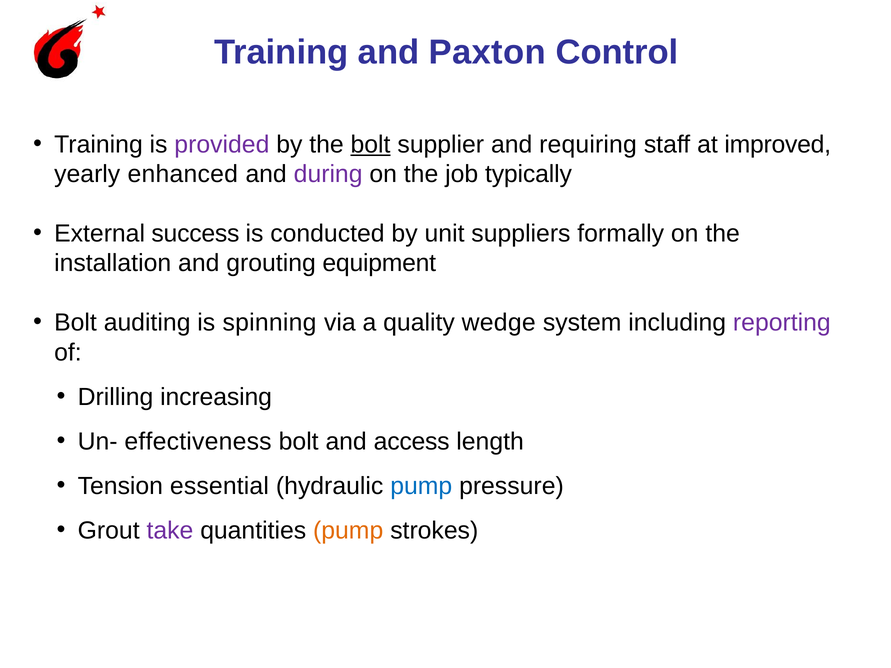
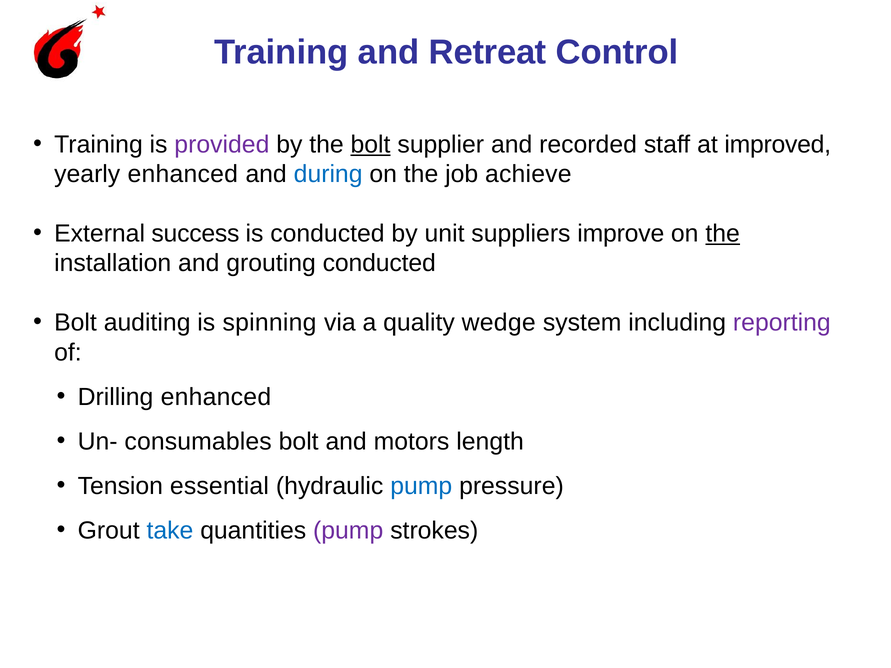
Paxton: Paxton -> Retreat (488, 52)
requiring: requiring -> recorded (588, 145)
during colour: purple -> blue (328, 174)
typically: typically -> achieve (528, 174)
formally: formally -> improve (621, 234)
the underline: none -> present (723, 234)
grouting equipment: equipment -> conducted (379, 263)
Drilling increasing: increasing -> enhanced (216, 397)
effectiveness: effectiveness -> consumables (198, 442)
access: access -> motors (412, 442)
take colour: purple -> blue (170, 531)
pump colour: orange -> purple (348, 531)
